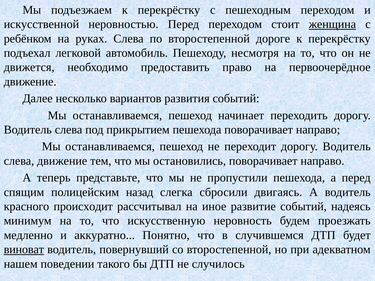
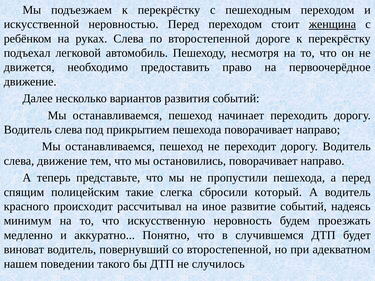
назад: назад -> такие (140, 192)
двигаясь: двигаясь -> который (278, 192)
виноват underline: present -> none (24, 250)
